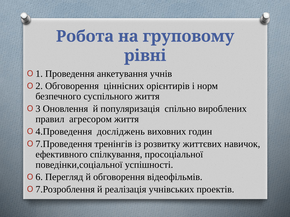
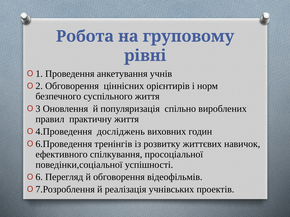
агресором: агресором -> практичну (91, 119)
7.Проведення: 7.Проведення -> 6.Проведення (64, 144)
